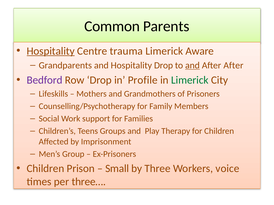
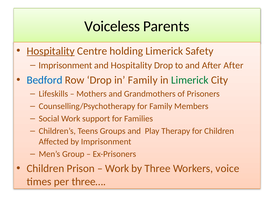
Common: Common -> Voiceless (112, 26)
trauma: trauma -> holding (126, 51)
Aware: Aware -> Safety (200, 51)
Grandparents: Grandparents -> Imprisonment (65, 65)
and underline: present -> none (192, 65)
Bedford colour: purple -> blue (45, 80)
in Profile: Profile -> Family (143, 80)
Small: Small -> Work (117, 169)
